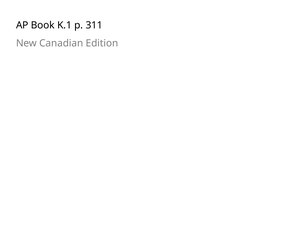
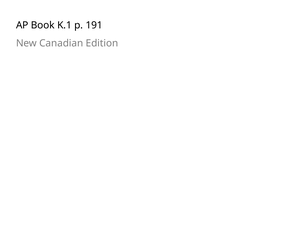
311: 311 -> 191 (94, 25)
